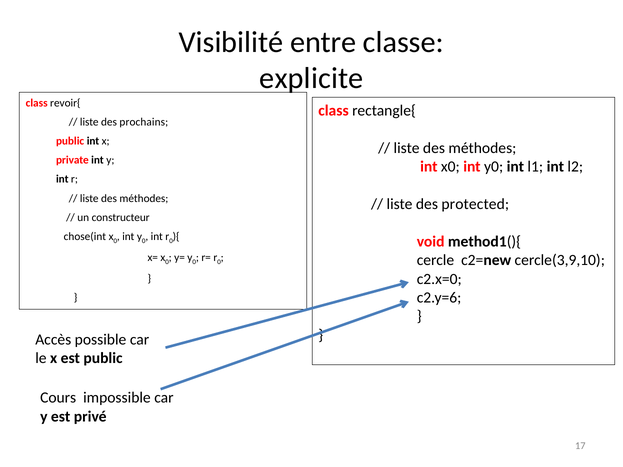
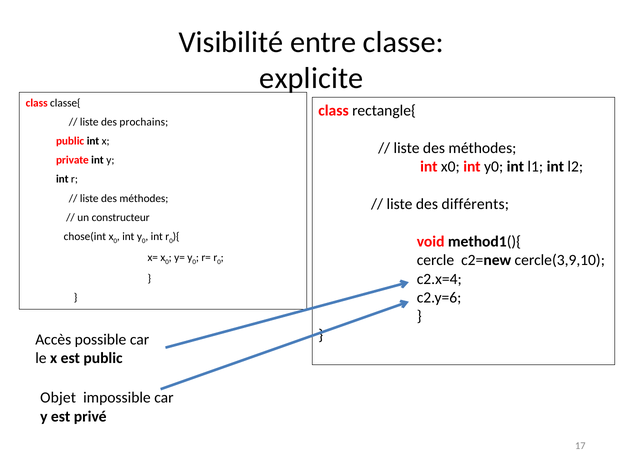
revoir{: revoir{ -> classe{ (65, 103)
protected: protected -> différents (475, 204)
c2.x=0: c2.x=0 -> c2.x=4 (439, 279)
Cours: Cours -> Objet (58, 398)
